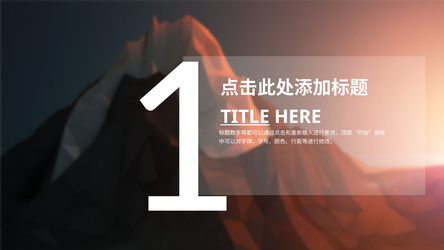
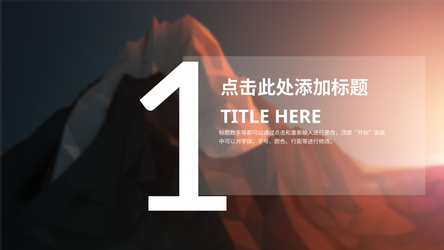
TITLE underline: present -> none (245, 117)
